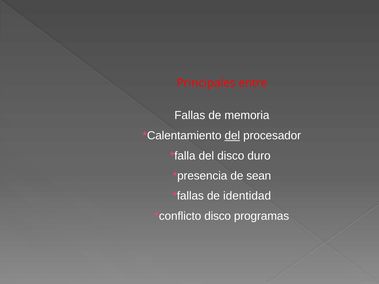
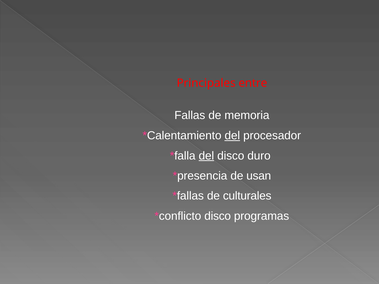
del underline: none -> present (206, 156)
sean: sean -> usan (259, 176)
identidad: identidad -> culturales (247, 196)
